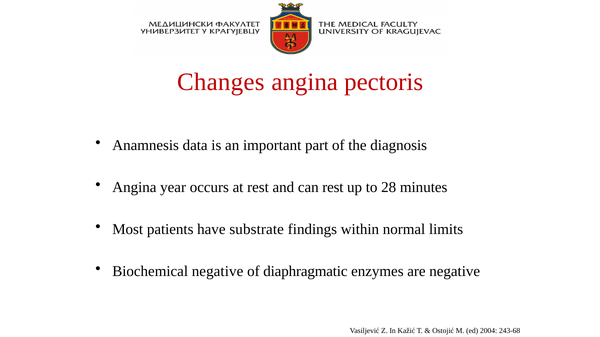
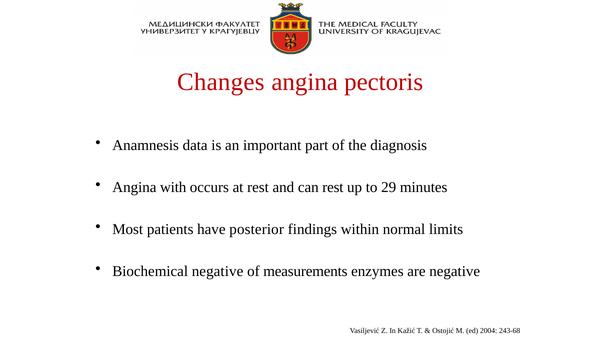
year: year -> with (173, 188)
28: 28 -> 29 (389, 188)
substrate: substrate -> posterior (257, 230)
diaphragmatic: diaphragmatic -> measurements (305, 272)
